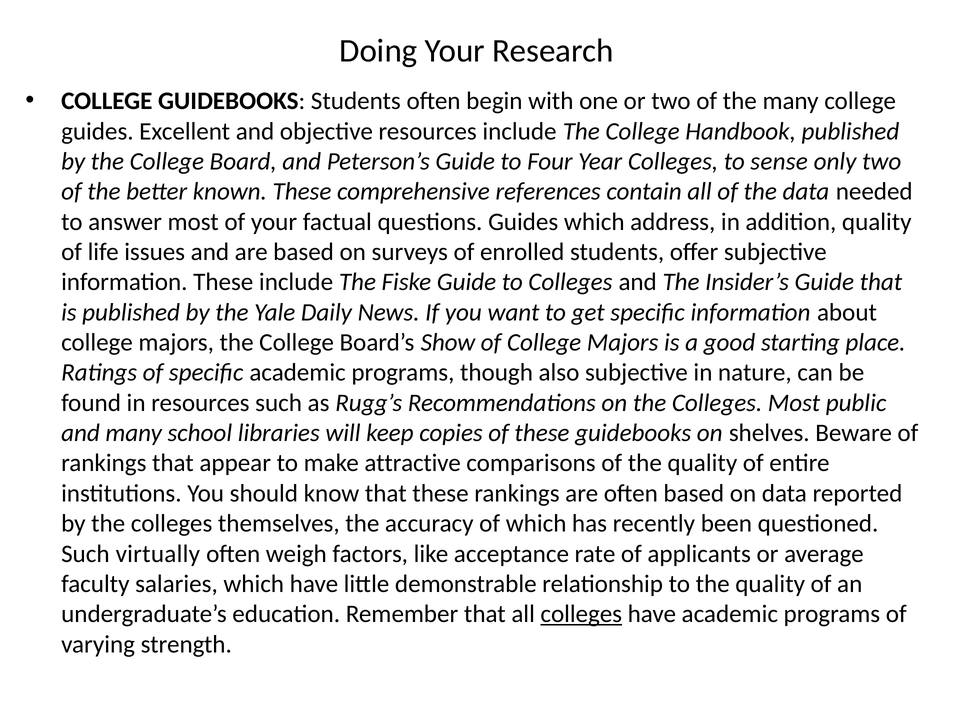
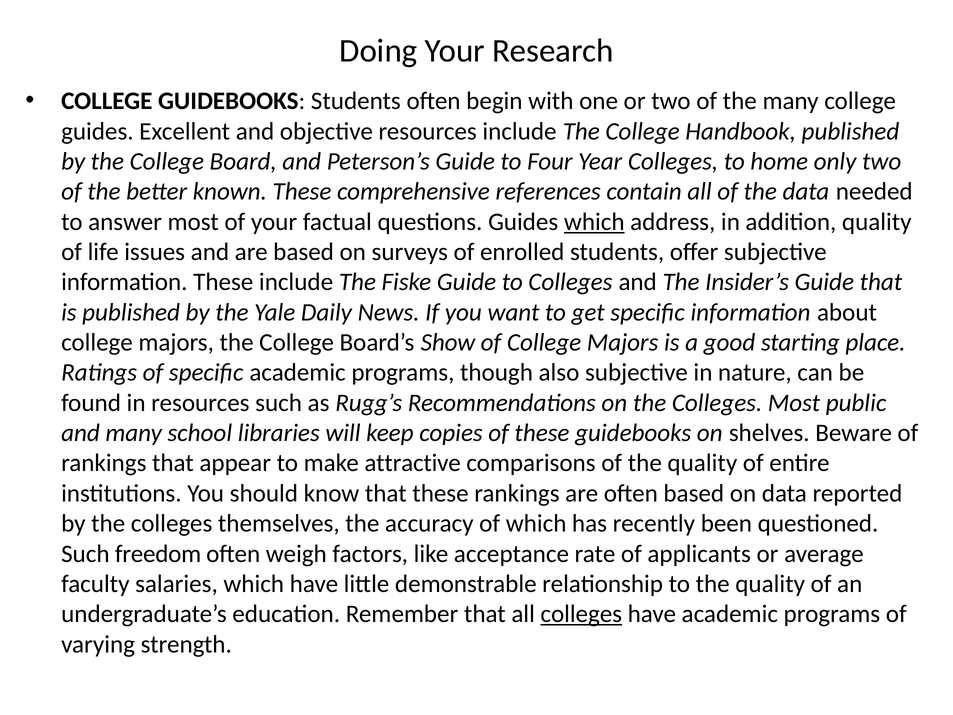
sense: sense -> home (779, 161)
which underline: none -> present (594, 222)
virtually: virtually -> freedom (158, 554)
